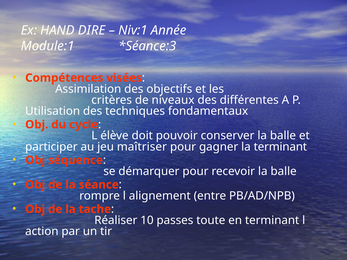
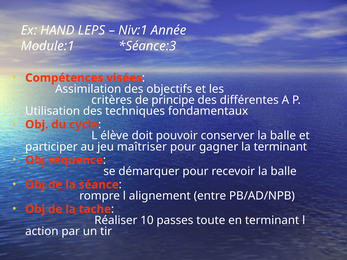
DIRE: DIRE -> LEPS (92, 30)
niveaux: niveaux -> principe (173, 100)
